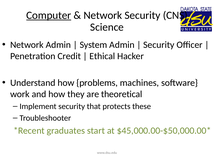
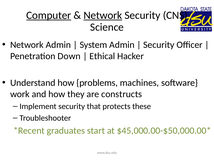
Network underline: none -> present (103, 15)
Credit: Credit -> Down (69, 56)
theoretical: theoretical -> constructs (122, 94)
